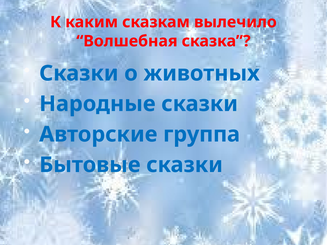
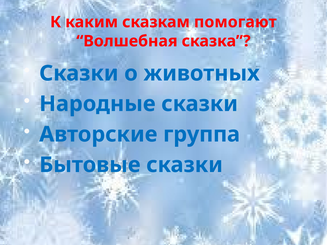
вылечило: вылечило -> помогают (235, 22)
